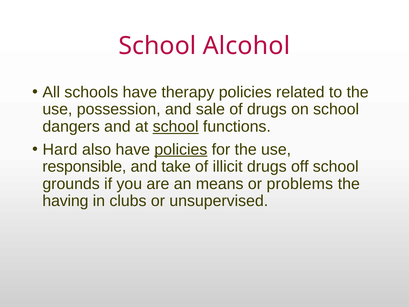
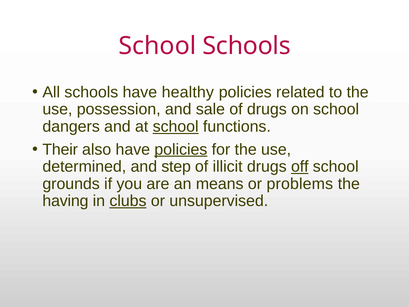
School Alcohol: Alcohol -> Schools (247, 46)
therapy: therapy -> healthy (188, 92)
Hard: Hard -> Their (60, 149)
responsible: responsible -> determined (84, 166)
take: take -> step (176, 166)
off underline: none -> present (300, 166)
clubs underline: none -> present (128, 201)
